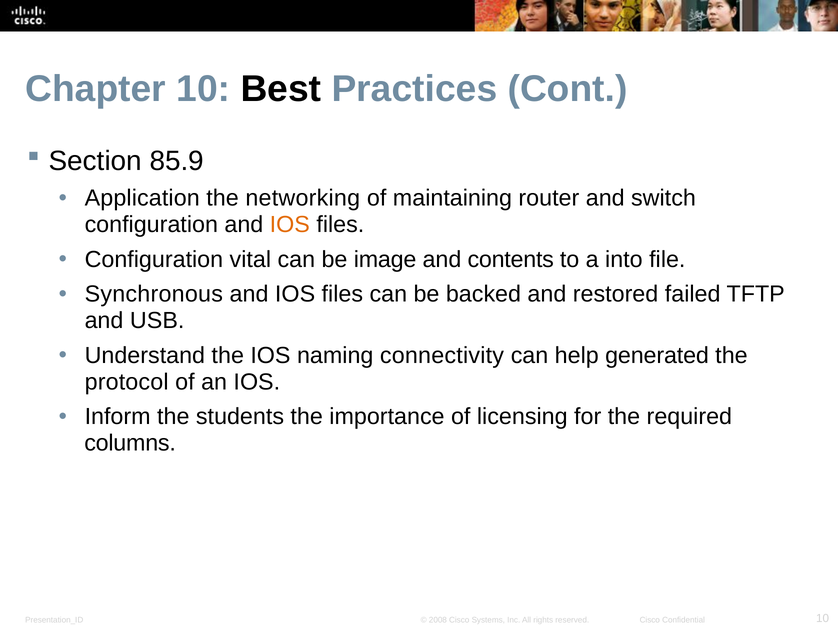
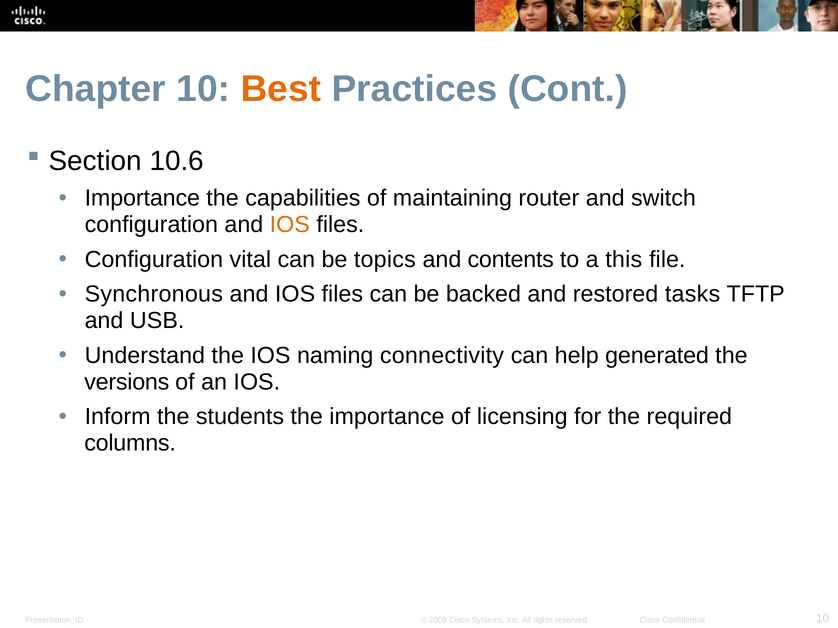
Best colour: black -> orange (281, 89)
85.9: 85.9 -> 10.6 (177, 161)
Application: Application -> Importance (142, 198)
networking: networking -> capabilities (303, 198)
image: image -> topics (385, 260)
into: into -> this (624, 260)
failed: failed -> tasks (693, 294)
protocol: protocol -> versions (127, 382)
